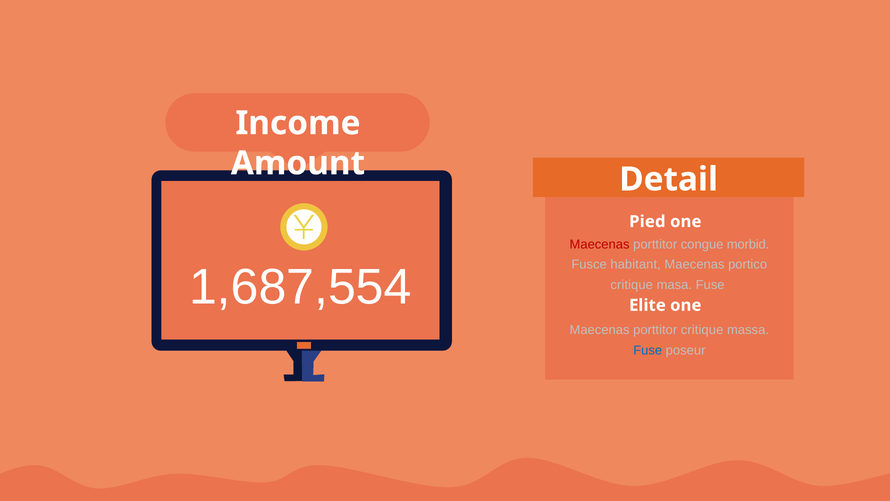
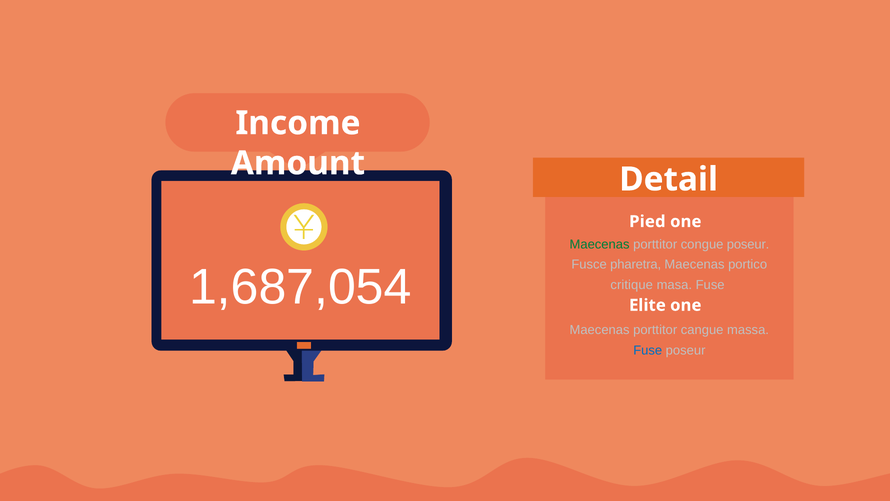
Maecenas colour: red -> green (600, 244)
congue morbid: morbid -> poseur (748, 244)
habitant: habitant -> pharetra (636, 264)
1,687,554: 1,687,554 -> 1,687,054 (300, 287)
porttitor critique: critique -> cangue (702, 330)
